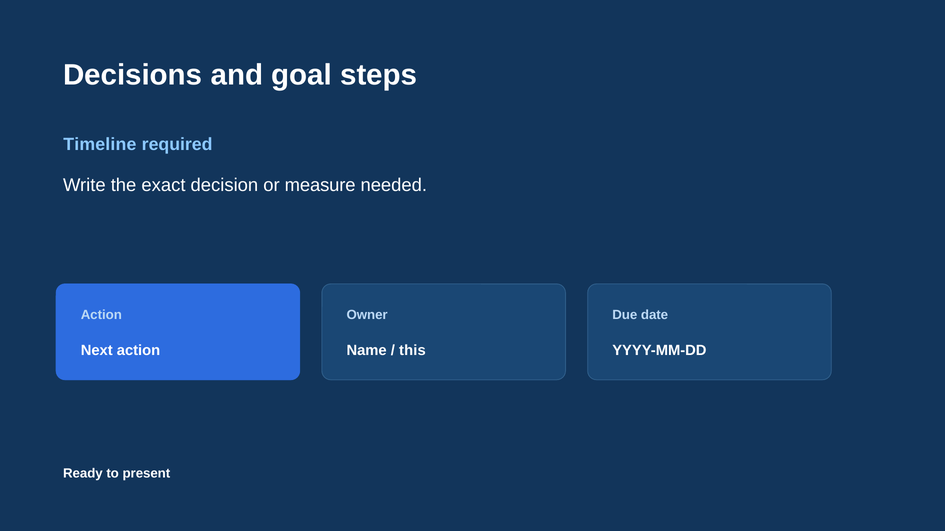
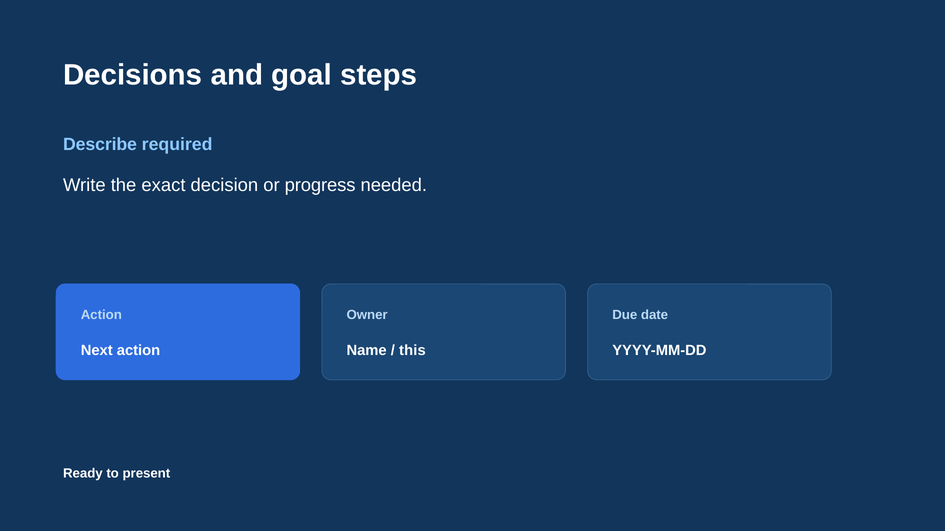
Timeline: Timeline -> Describe (100, 145)
measure: measure -> progress (320, 186)
